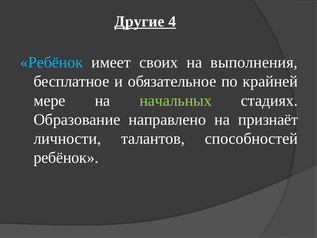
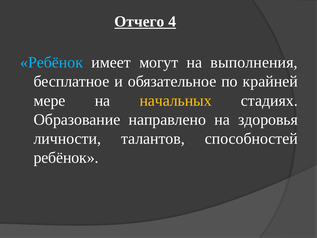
Другие: Другие -> Отчего (139, 21)
своих: своих -> могут (159, 62)
начальных colour: light green -> yellow (176, 100)
признаёт: признаёт -> здоровья (268, 119)
